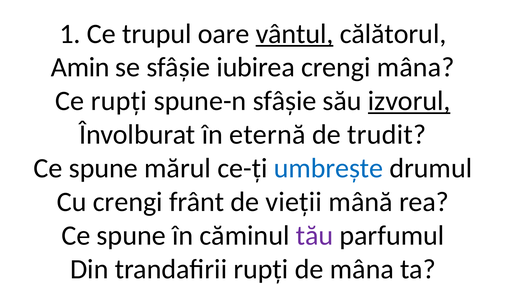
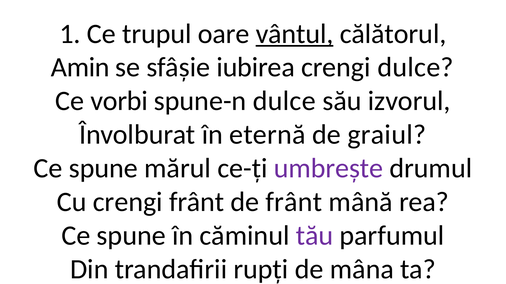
crengi mâna: mâna -> dulce (416, 68)
Ce rupți: rupți -> vorbi (119, 101)
spune-n sfâșie: sfâșie -> dulce (284, 101)
izvorul underline: present -> none (409, 101)
trudit: trudit -> graiul (387, 135)
umbrește colour: blue -> purple (329, 169)
de vieții: vieții -> frânt (294, 202)
